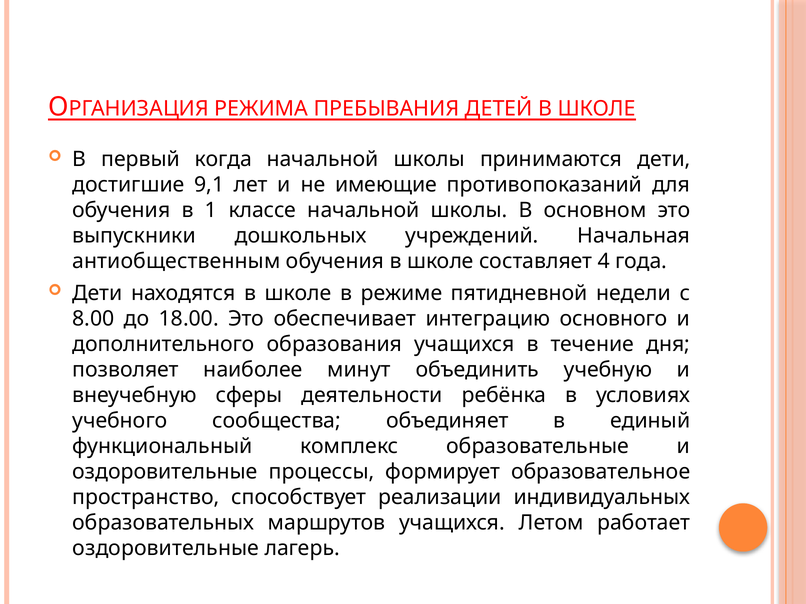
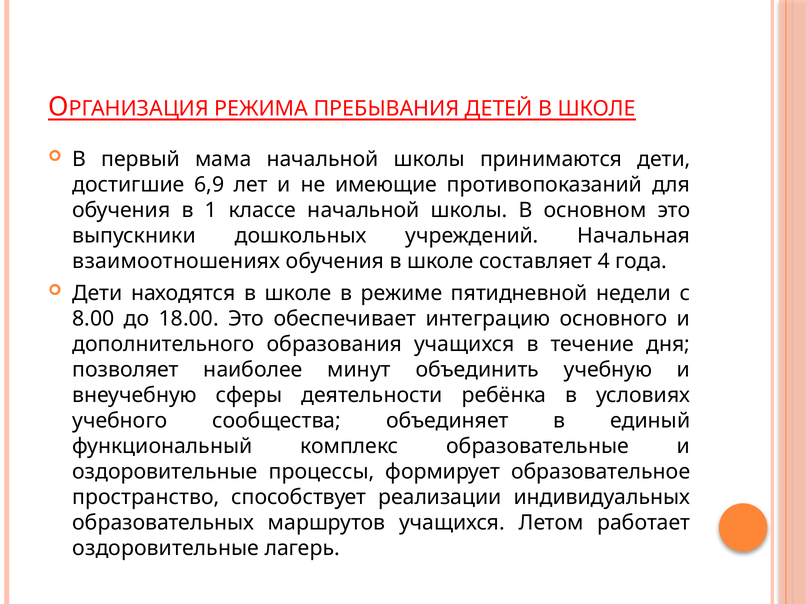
когда: когда -> мама (223, 159)
9,1: 9,1 -> 6,9 (209, 185)
антиобщественным: антиобщественным -> взаимоотношениях (176, 261)
